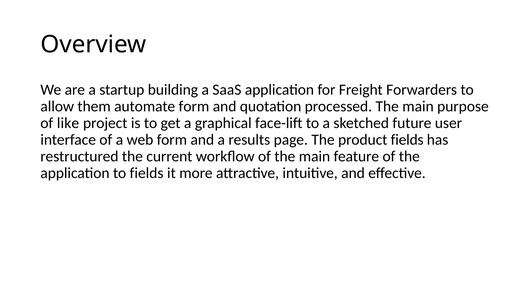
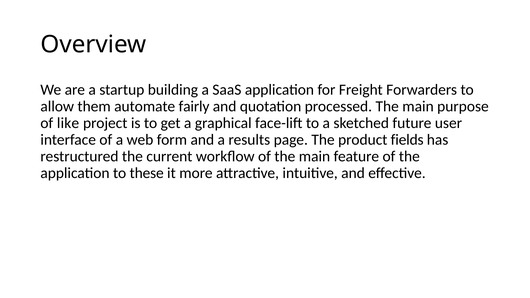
automate form: form -> fairly (194, 106)
to fields: fields -> these (147, 173)
